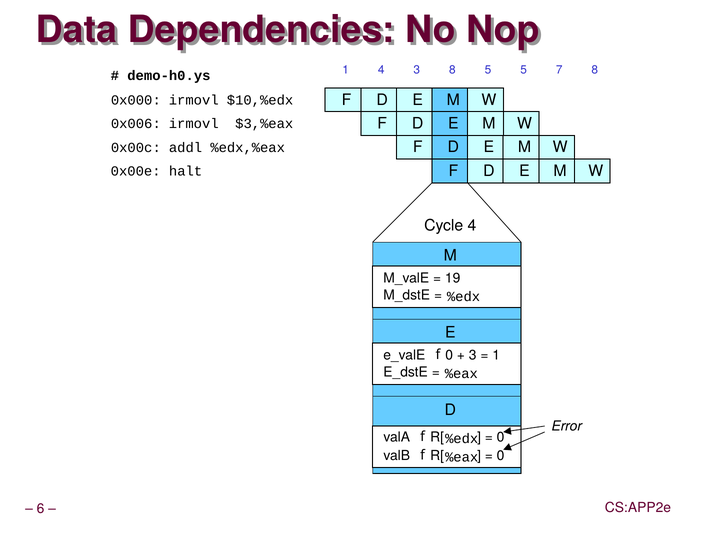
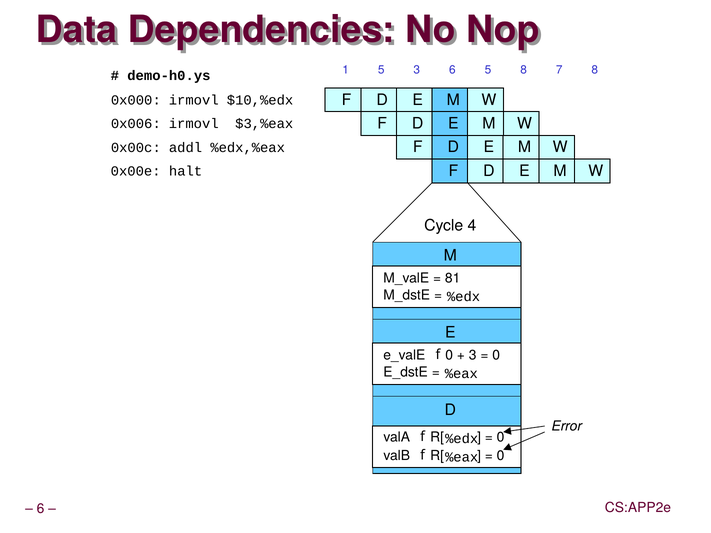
1 4: 4 -> 5 (381, 70)
3 8: 8 -> 6 (452, 70)
5 5: 5 -> 8 (524, 70)
19: 19 -> 81 (453, 278)
1: 1 -> 0 (496, 355)
